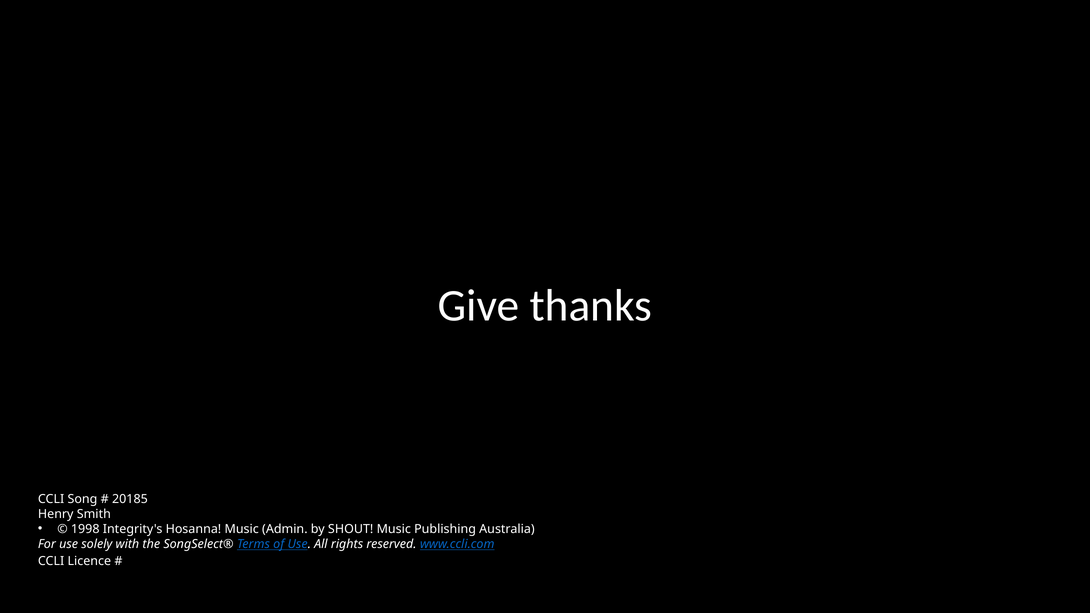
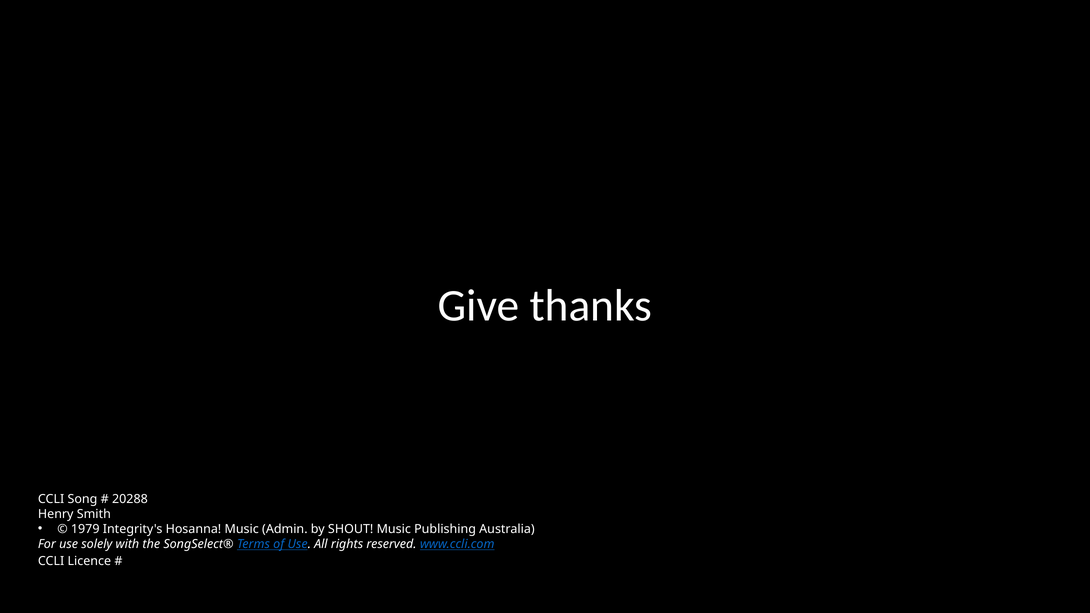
20185: 20185 -> 20288 (130, 499)
1998: 1998 -> 1979 (85, 529)
